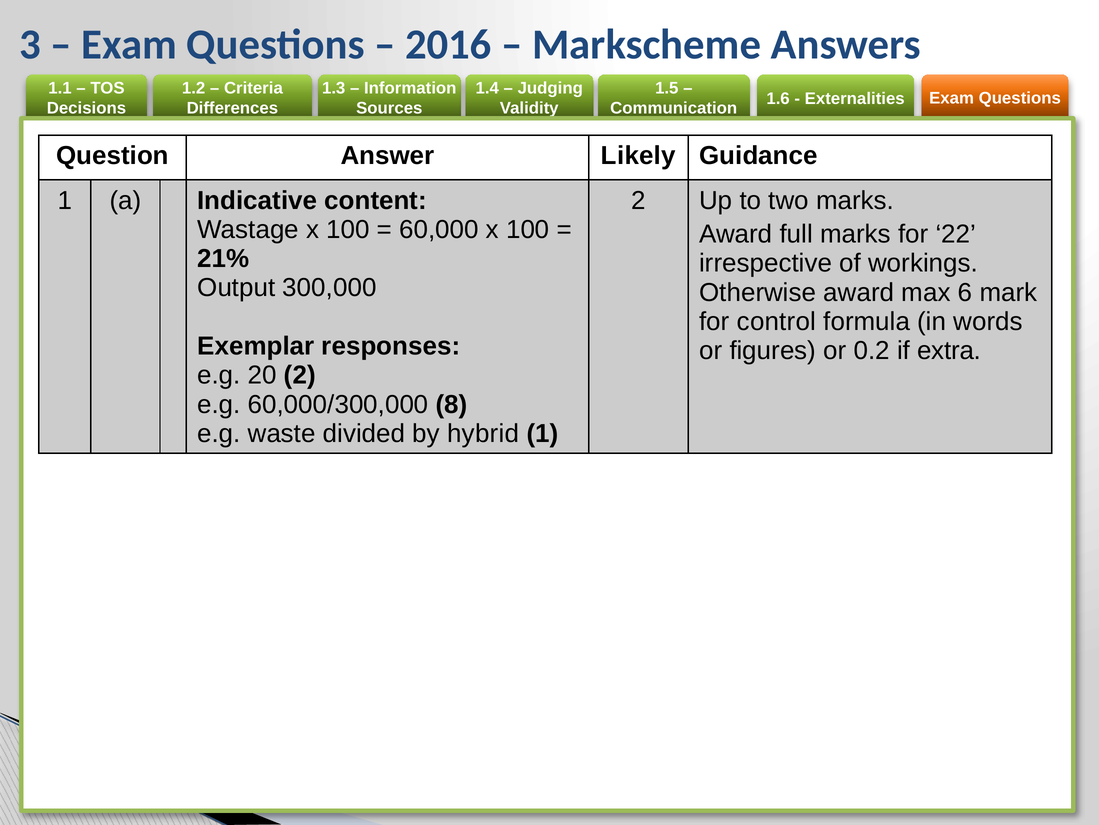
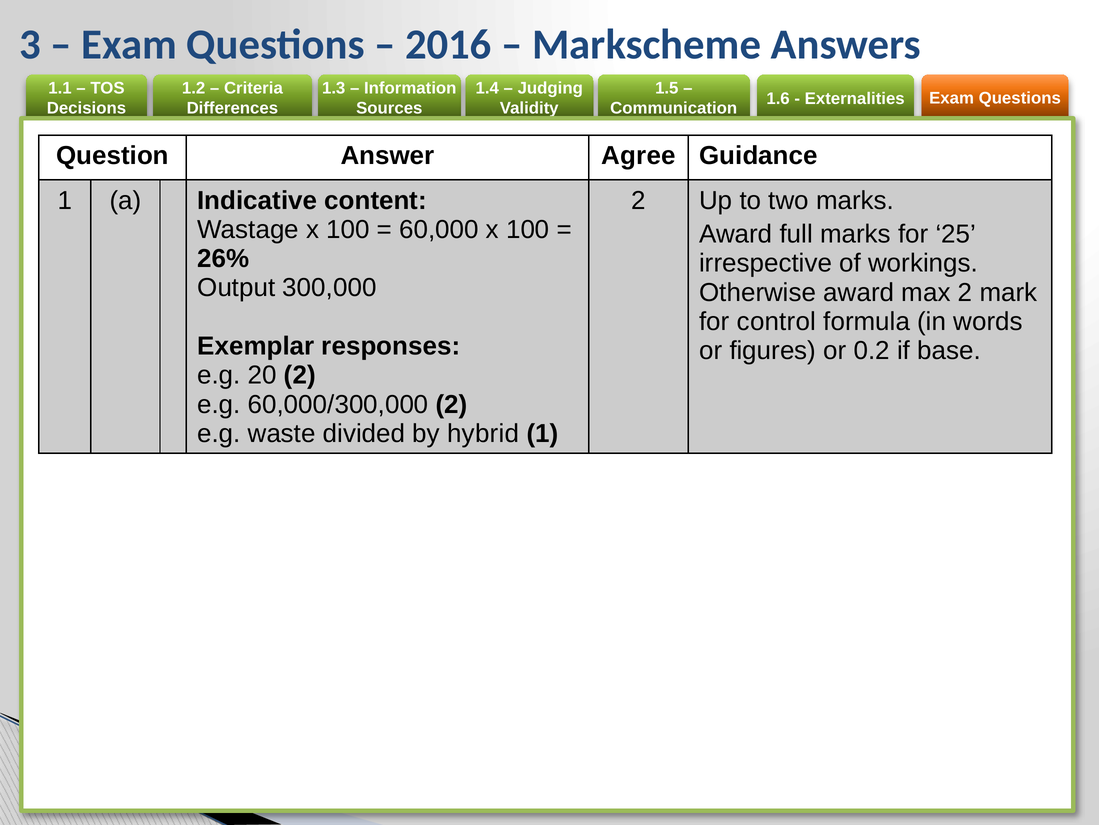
Likely: Likely -> Agree (638, 156)
22: 22 -> 25 (956, 234)
21%: 21% -> 26% (223, 259)
max 6: 6 -> 2 (965, 292)
extra: extra -> base (949, 350)
60,000/300,000 8: 8 -> 2 (452, 404)
